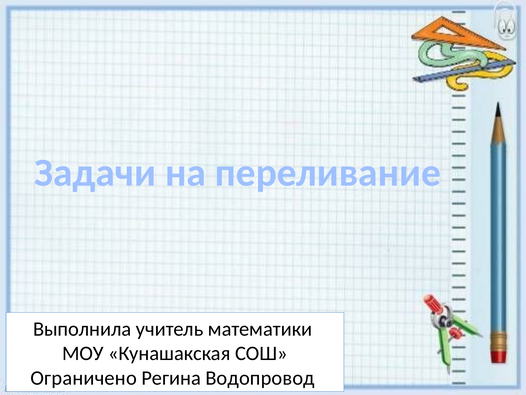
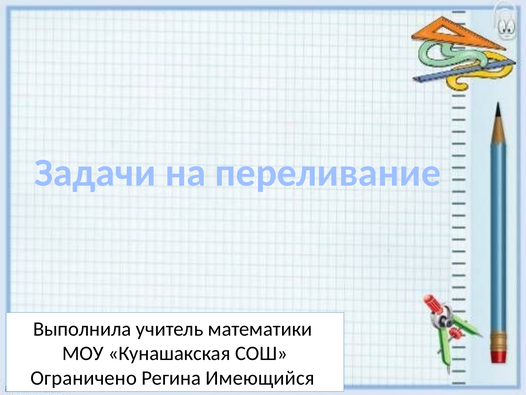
Водопровод: Водопровод -> Имеющийся (260, 378)
